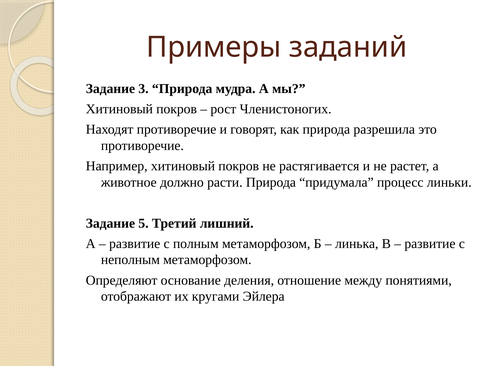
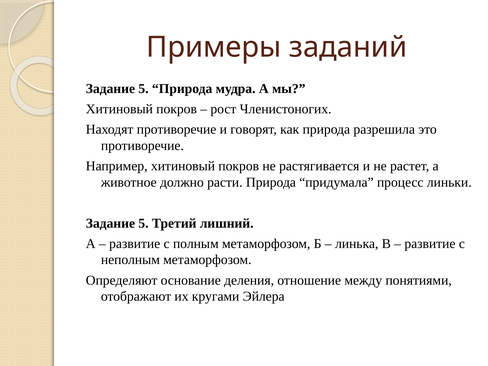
3: 3 -> 5 (144, 89)
